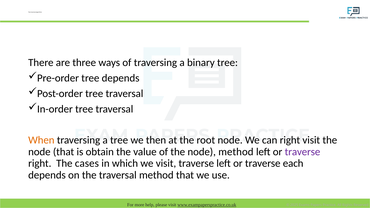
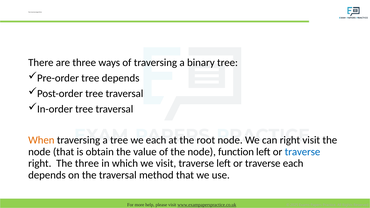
we then: then -> each (156, 140)
node method: method -> function (236, 152)
traverse colour: purple -> blue (303, 152)
The cases: cases -> three (87, 163)
